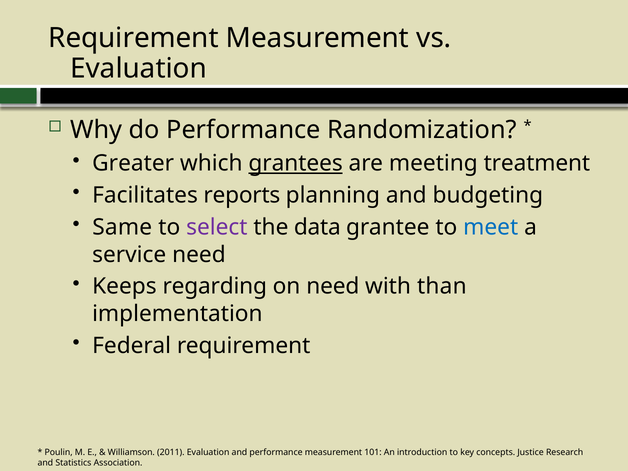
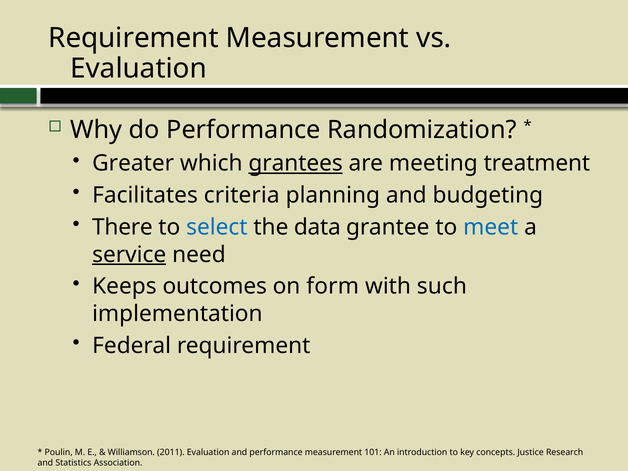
reports: reports -> criteria (242, 195)
Same: Same -> There (122, 227)
select colour: purple -> blue (217, 227)
service underline: none -> present (129, 255)
regarding: regarding -> outcomes (215, 287)
on need: need -> form (333, 287)
than: than -> such (442, 287)
